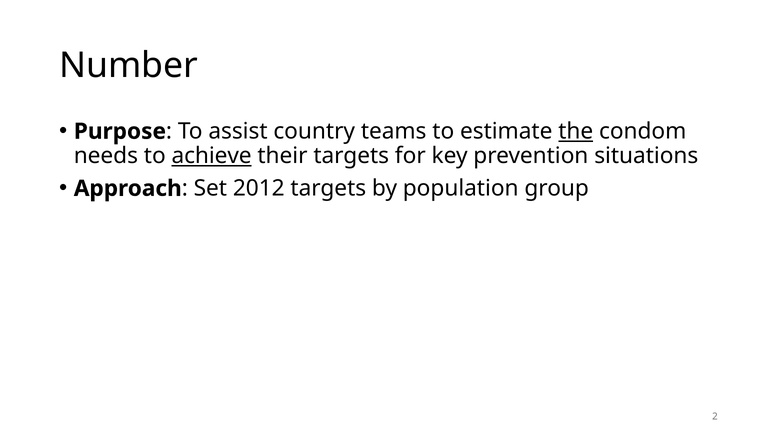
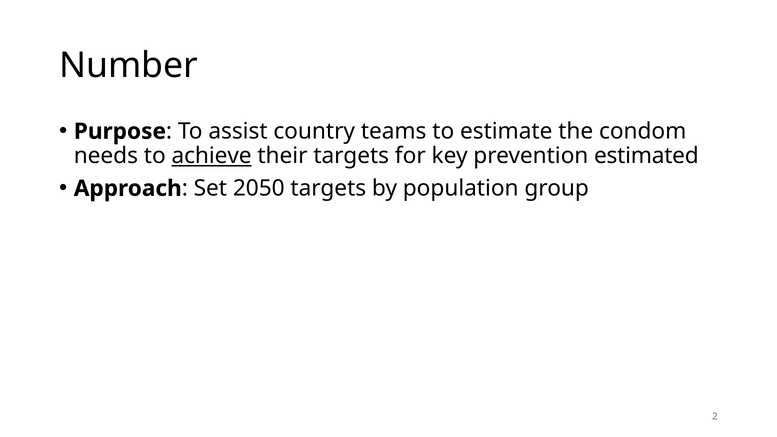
the underline: present -> none (576, 131)
situations: situations -> estimated (646, 156)
2012: 2012 -> 2050 (259, 188)
